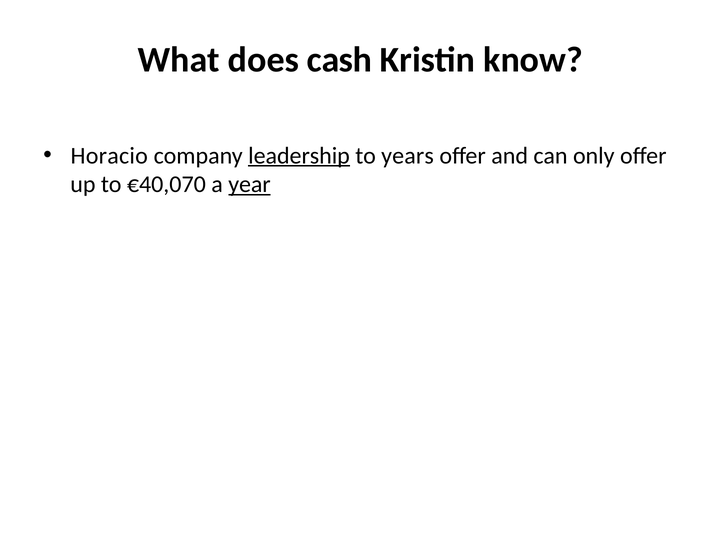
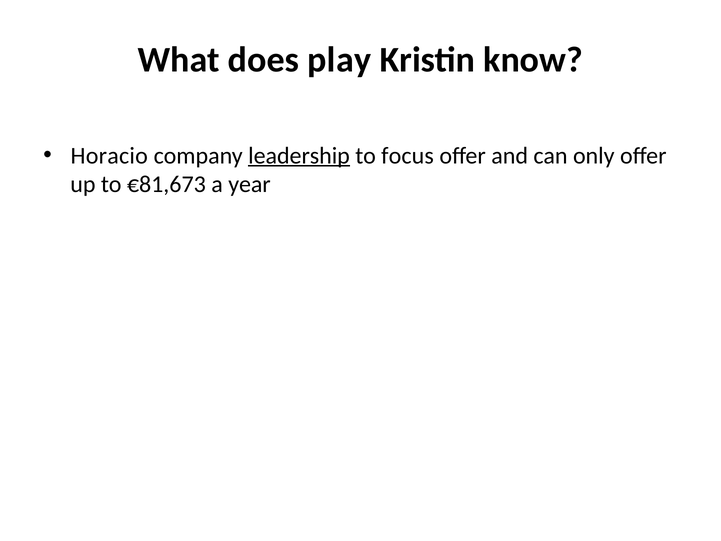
cash: cash -> play (339, 60)
years: years -> focus (408, 156)
€40,070: €40,070 -> €81,673 (166, 184)
year underline: present -> none (249, 184)
